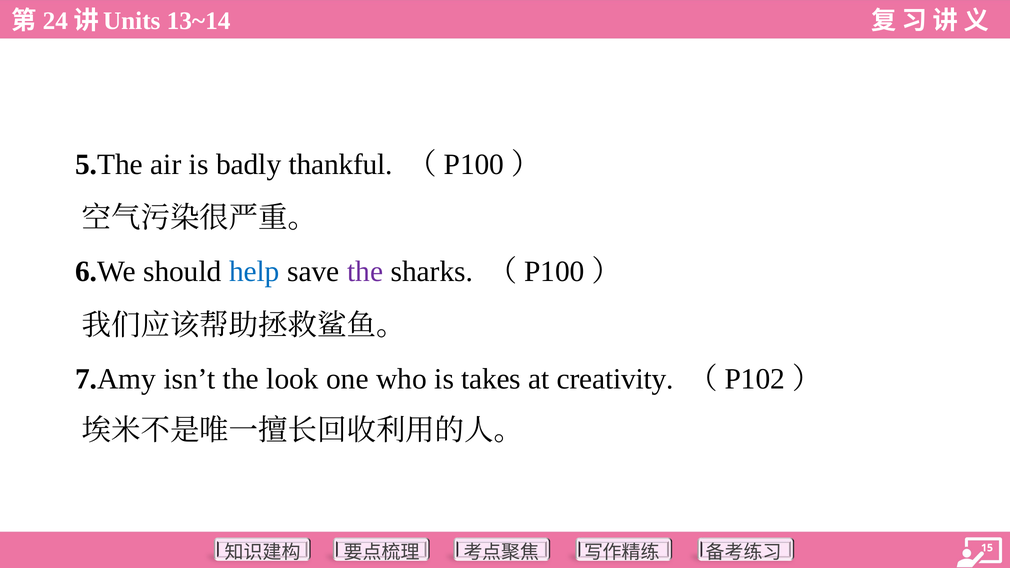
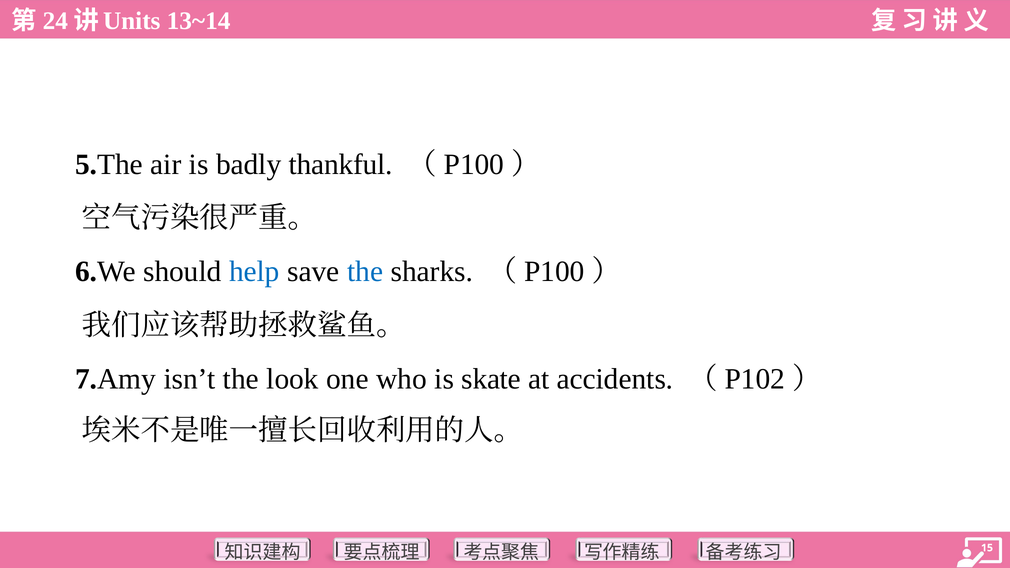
the colour: purple -> blue (365, 272)
takes: takes -> skate (491, 379)
creativity: creativity -> accidents (615, 379)
